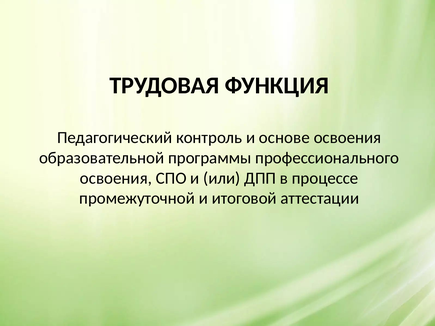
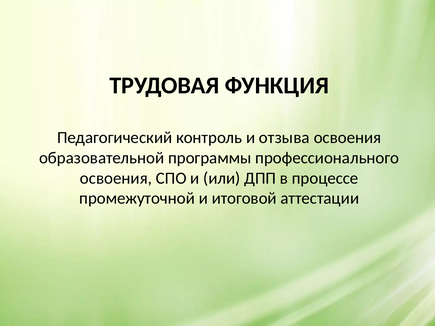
основе: основе -> отзыва (284, 138)
